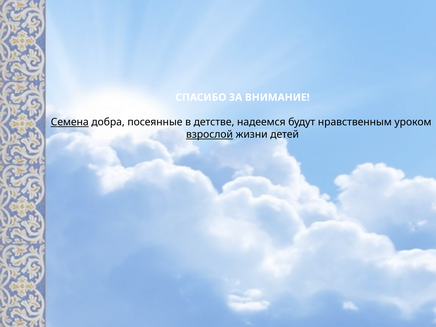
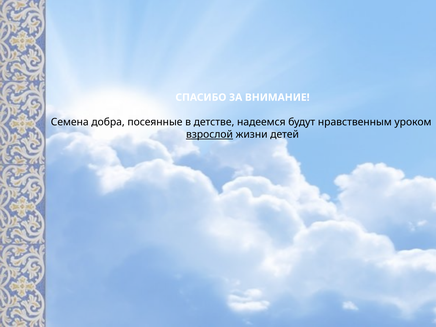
Семена underline: present -> none (70, 122)
